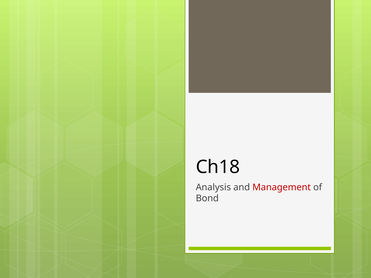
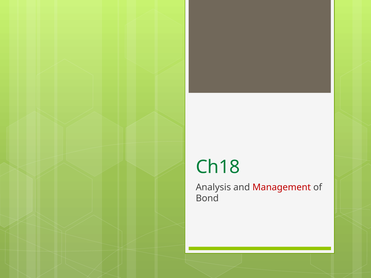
Ch18 colour: black -> green (218, 167)
